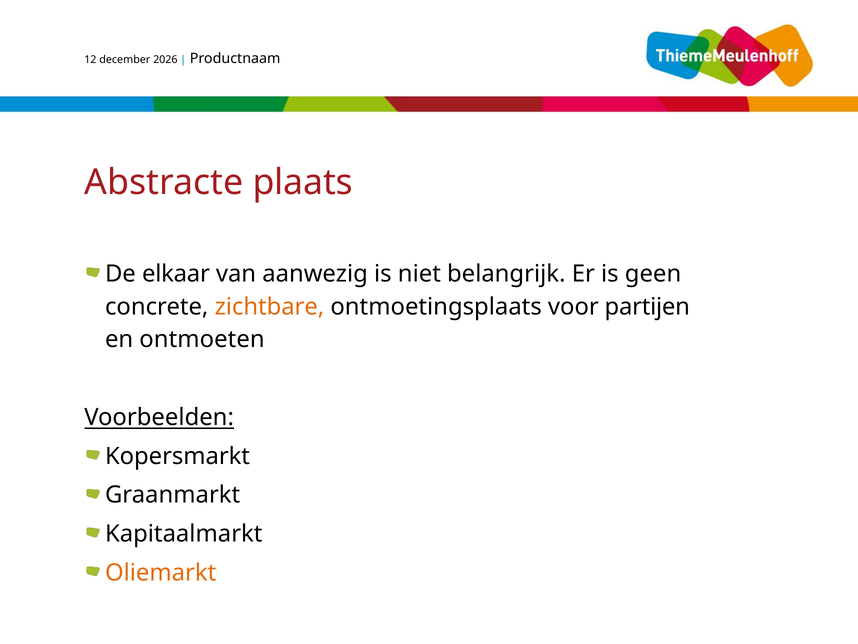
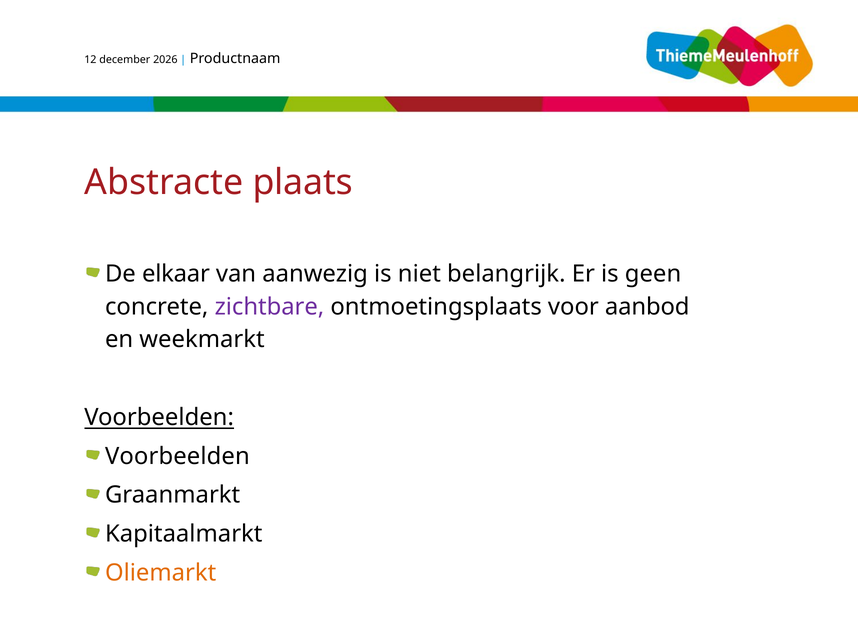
zichtbare colour: orange -> purple (269, 306)
partijen: partijen -> aanbod (647, 306)
ontmoeten: ontmoeten -> weekmarkt (202, 339)
Kopersmarkt: Kopersmarkt -> Voorbeelden (177, 456)
